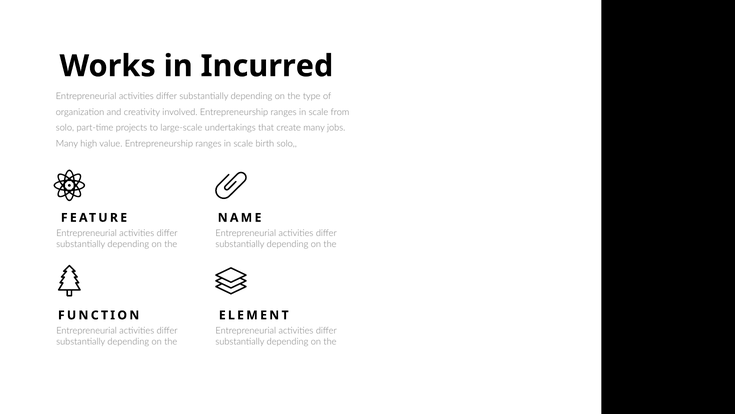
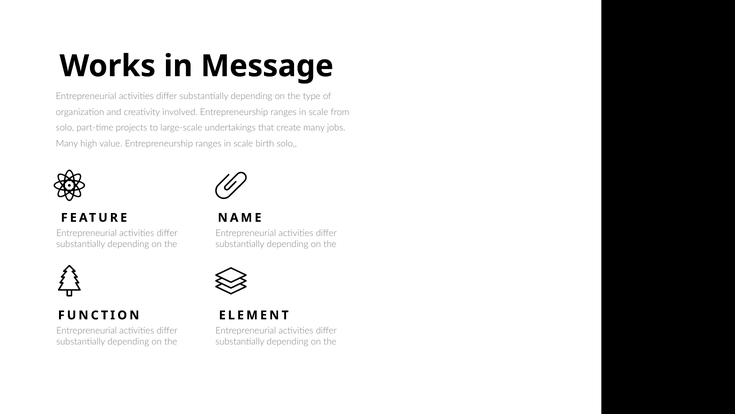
Incurred: Incurred -> Message (267, 66)
